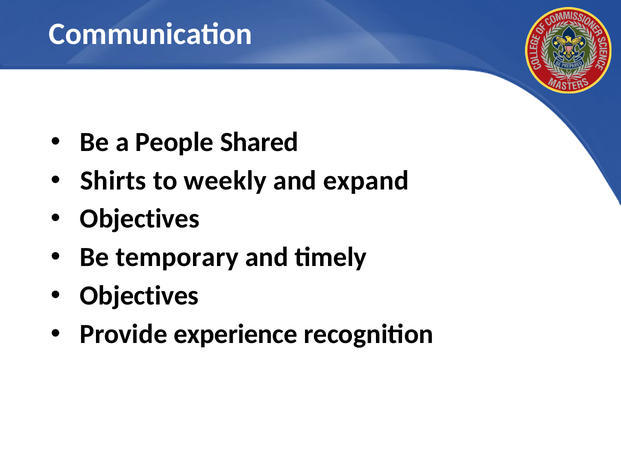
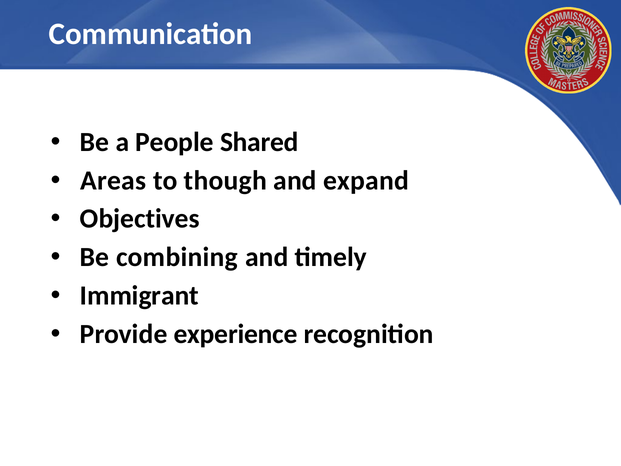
Shirts: Shirts -> Areas (113, 180)
weekly: weekly -> though (225, 180)
temporary: temporary -> combining (177, 257)
Objectives: Objectives -> Immigrant (139, 296)
